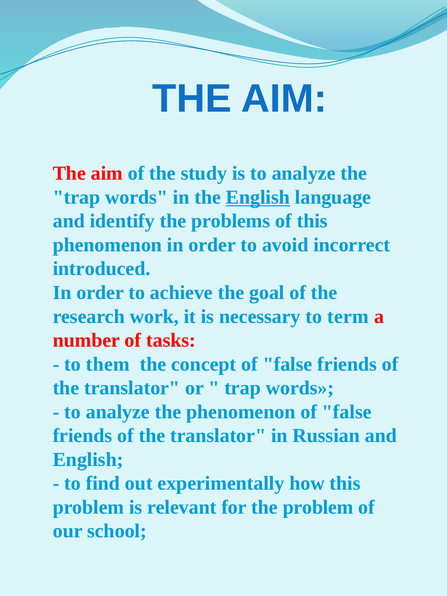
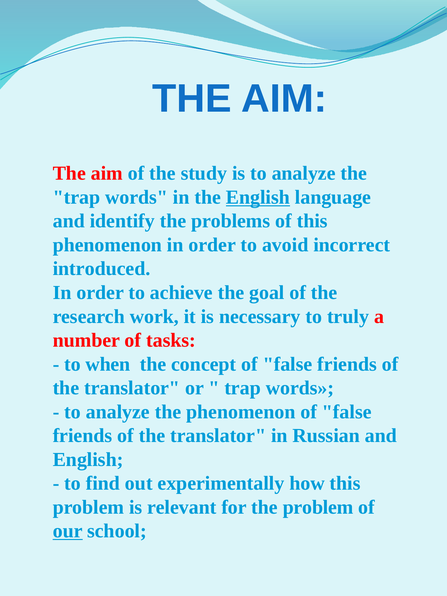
term: term -> truly (348, 316)
them: them -> when (108, 364)
our underline: none -> present (68, 531)
